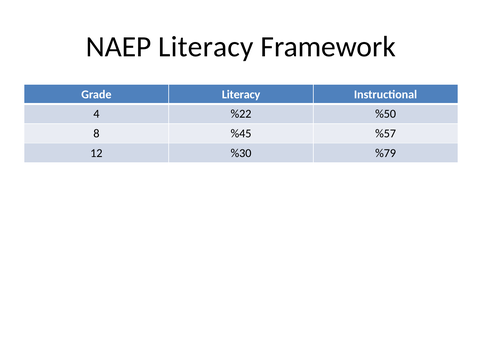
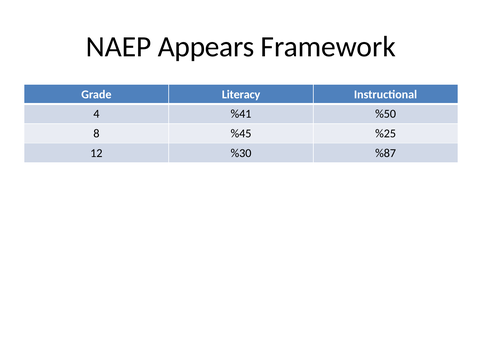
NAEP Literacy: Literacy -> Appears (206, 47)
%22: %22 -> %41 (241, 114)
%57: %57 -> %25 (386, 133)
%79: %79 -> %87 (386, 153)
